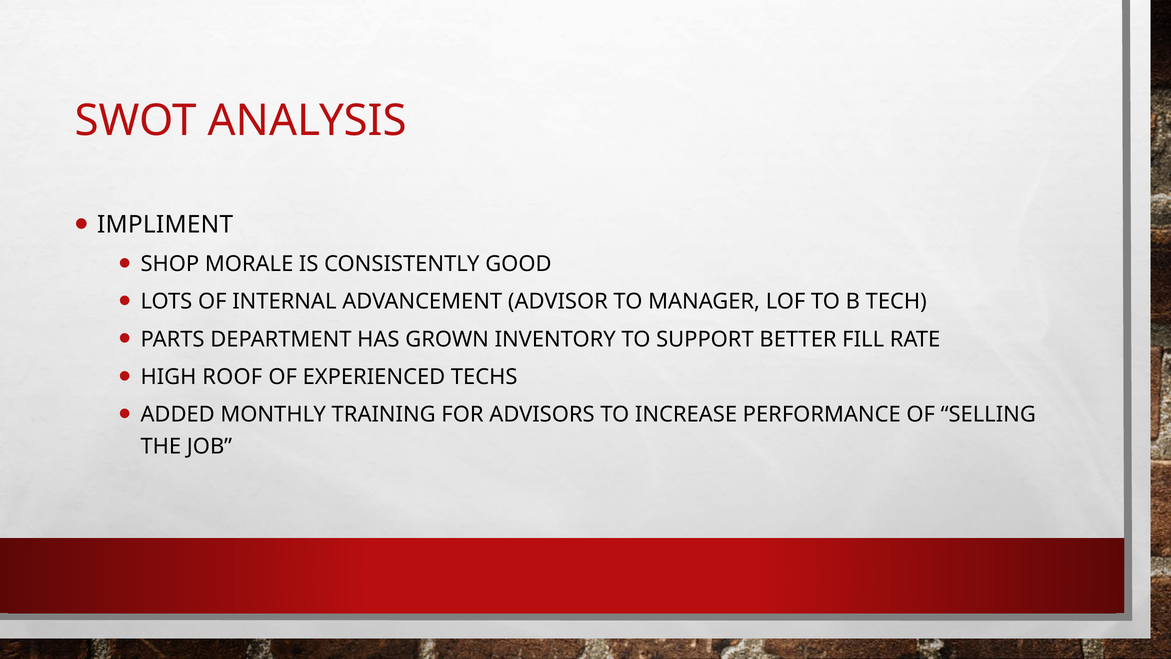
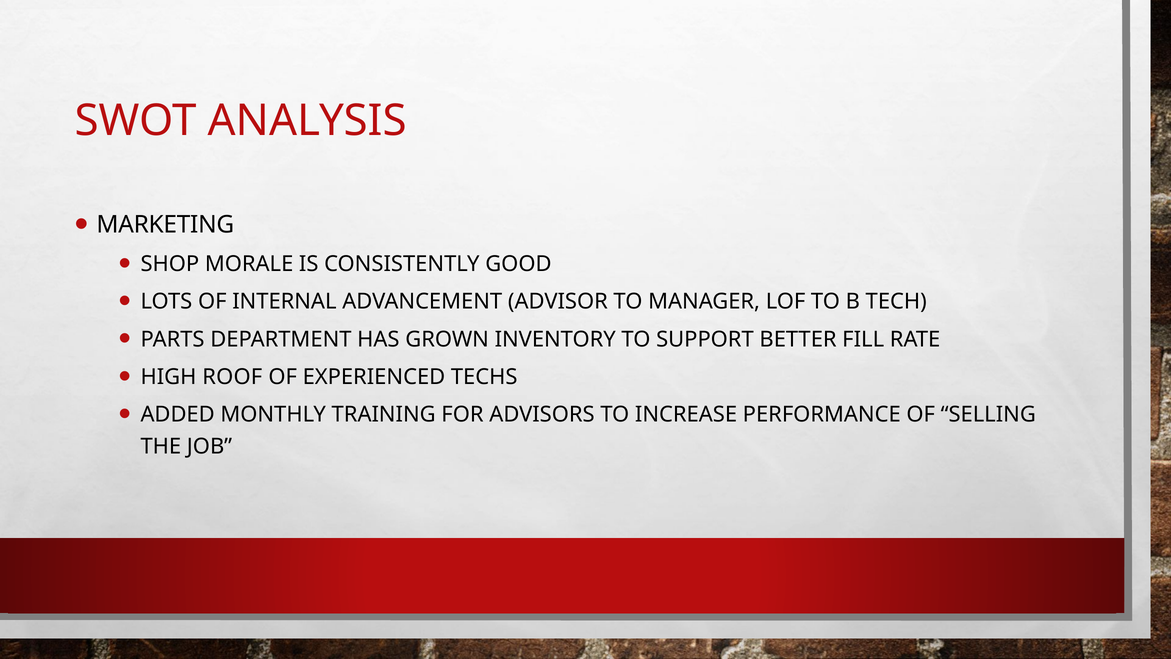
IMPLIMENT: IMPLIMENT -> MARKETING (165, 225)
